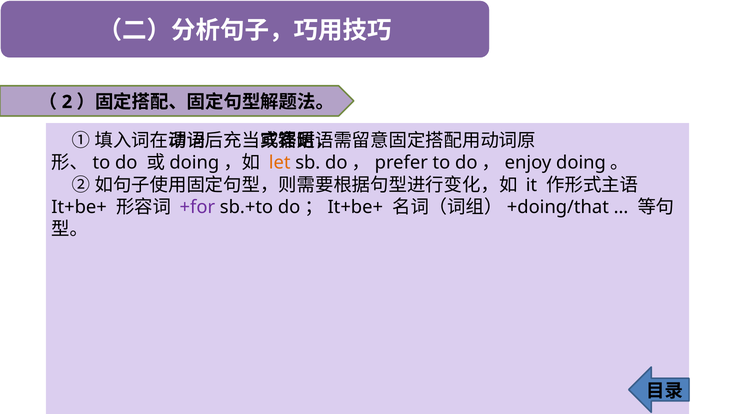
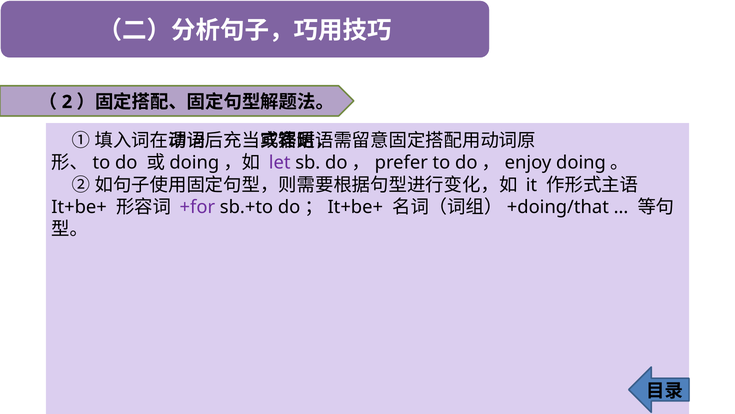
let colour: orange -> purple (280, 163)
